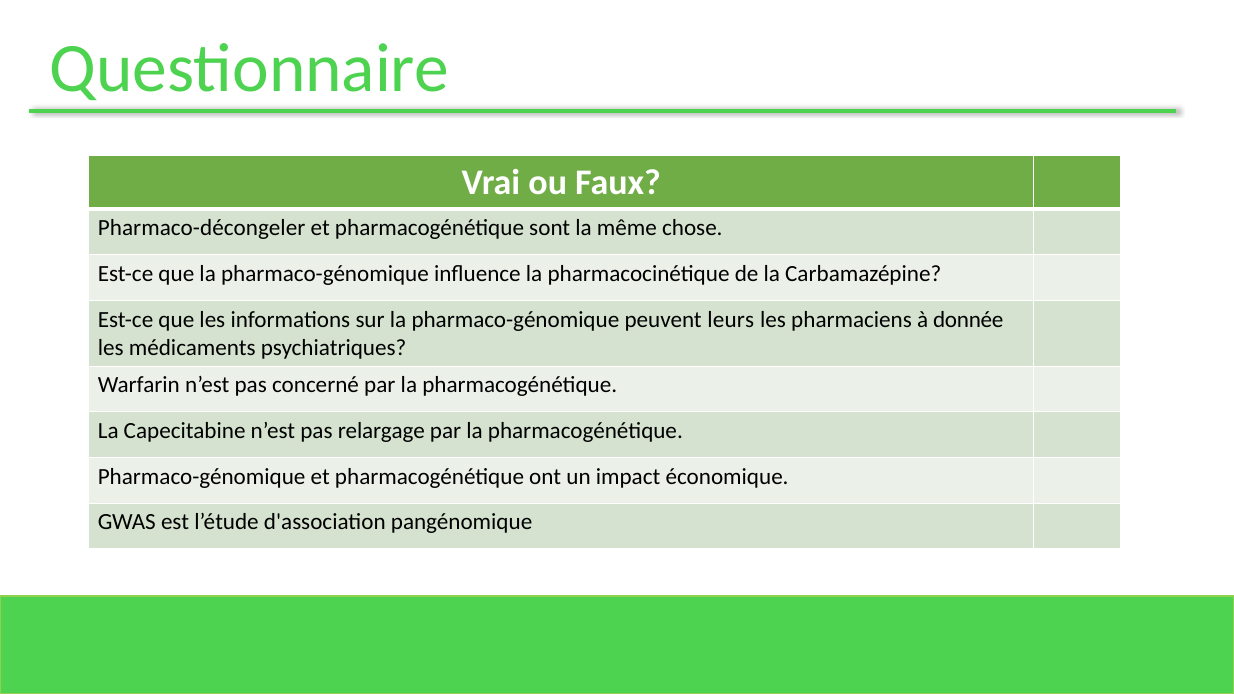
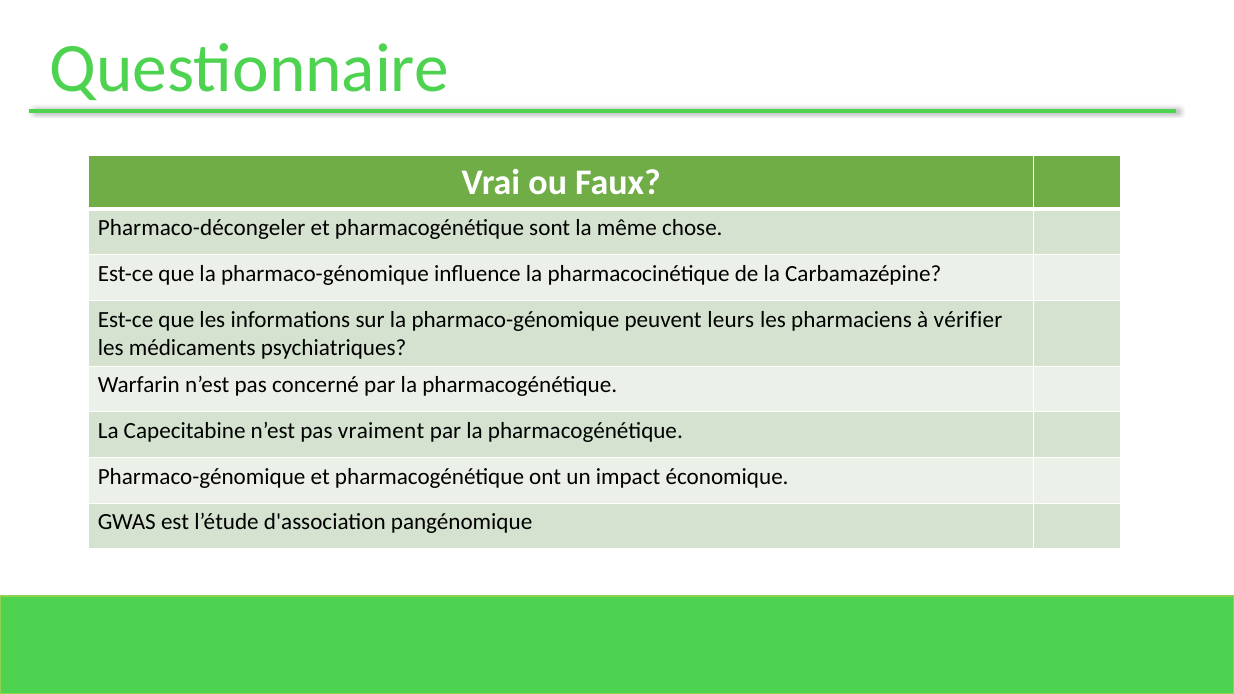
donnée: donnée -> vérifier (968, 319)
relargage: relargage -> vraiment (381, 431)
